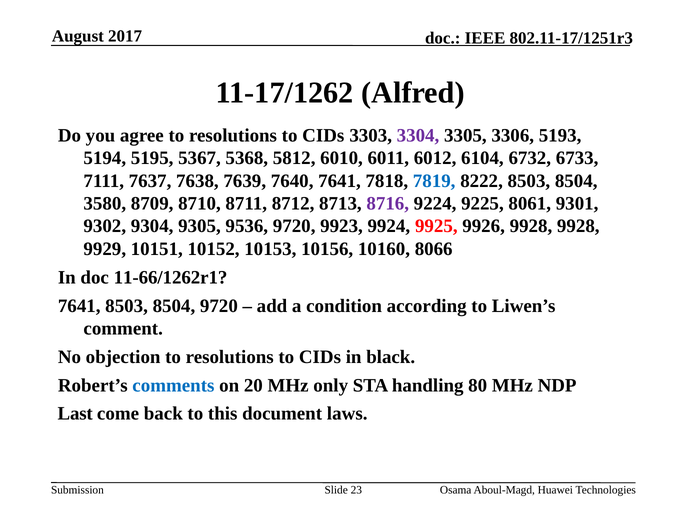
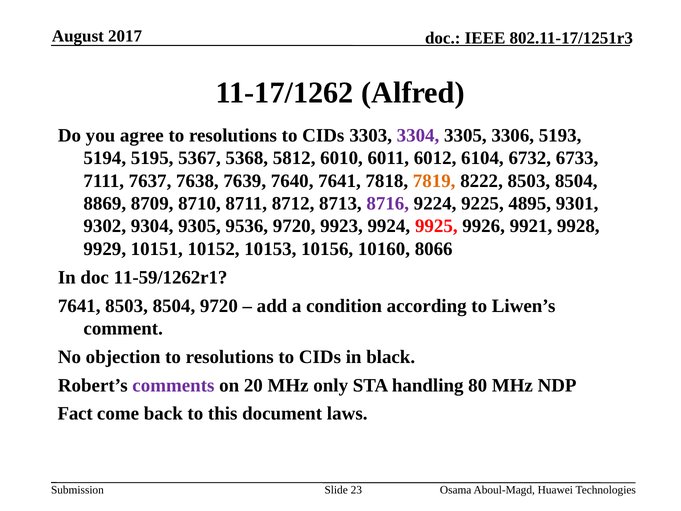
7819 colour: blue -> orange (434, 181)
3580: 3580 -> 8869 (105, 203)
8061: 8061 -> 4895 (530, 203)
9926 9928: 9928 -> 9921 (531, 226)
11-66/1262r1: 11-66/1262r1 -> 11-59/1262r1 (171, 277)
comments colour: blue -> purple (173, 385)
Last: Last -> Fact (75, 414)
